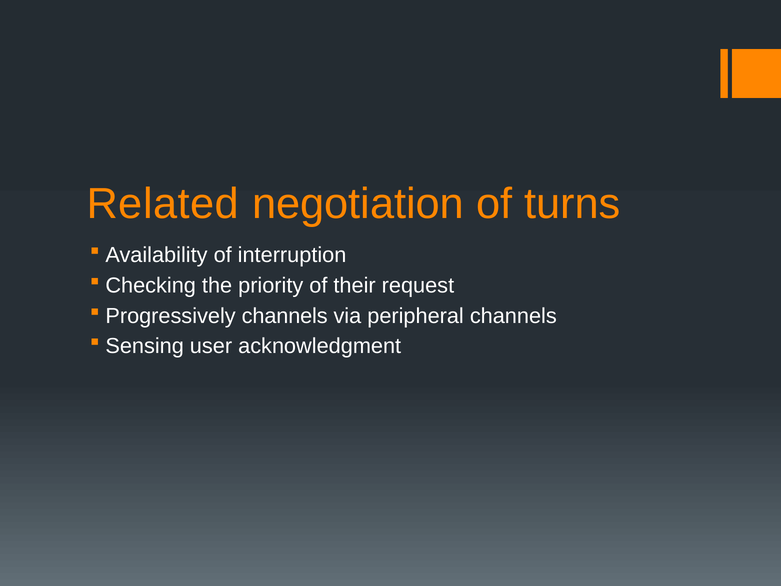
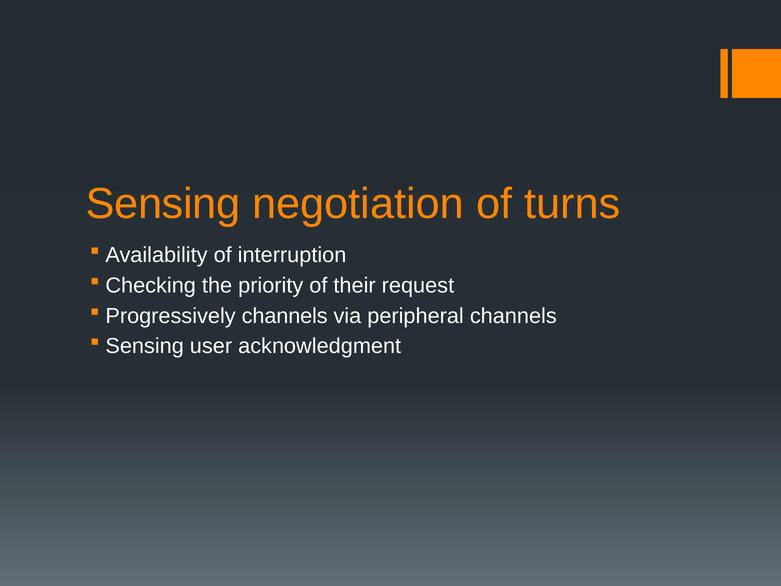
Related: Related -> Sensing (163, 204)
